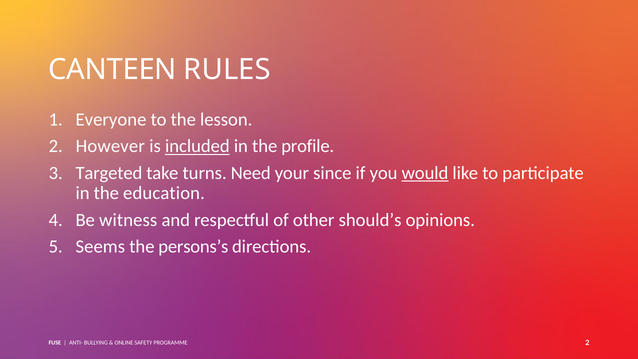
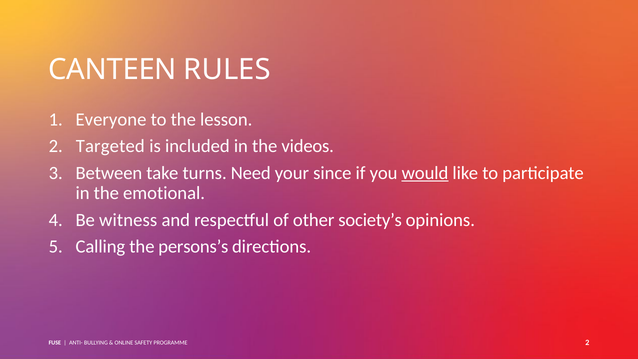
However: However -> Targeted (110, 146)
included underline: present -> none (197, 146)
profile: profile -> videos (308, 146)
Targeted: Targeted -> Between (109, 173)
education: education -> emotional (164, 193)
should’s: should’s -> society’s (370, 220)
Seems: Seems -> Calling (100, 247)
